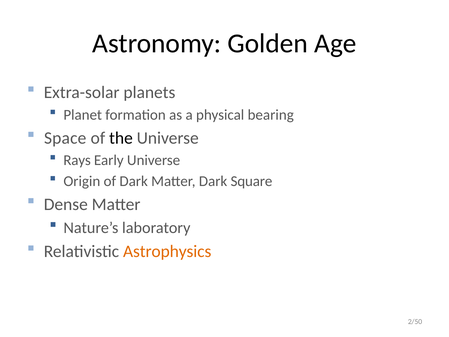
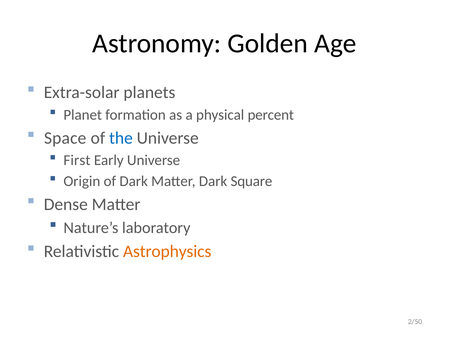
bearing: bearing -> percent (271, 115)
the colour: black -> blue (121, 138)
Rays: Rays -> First (77, 160)
